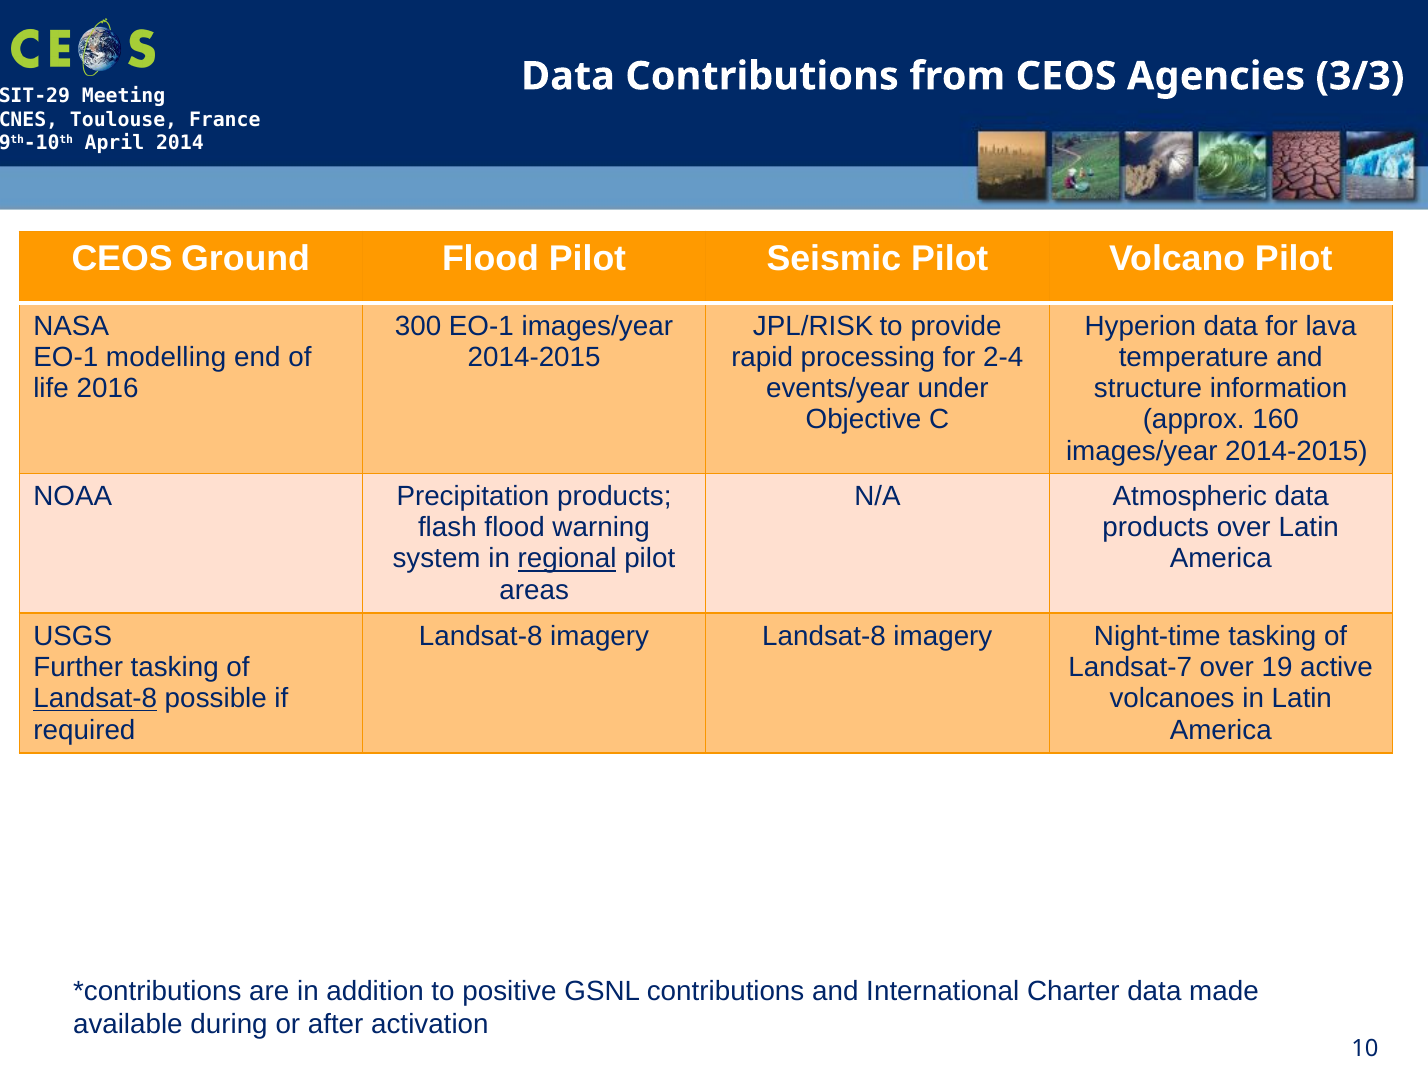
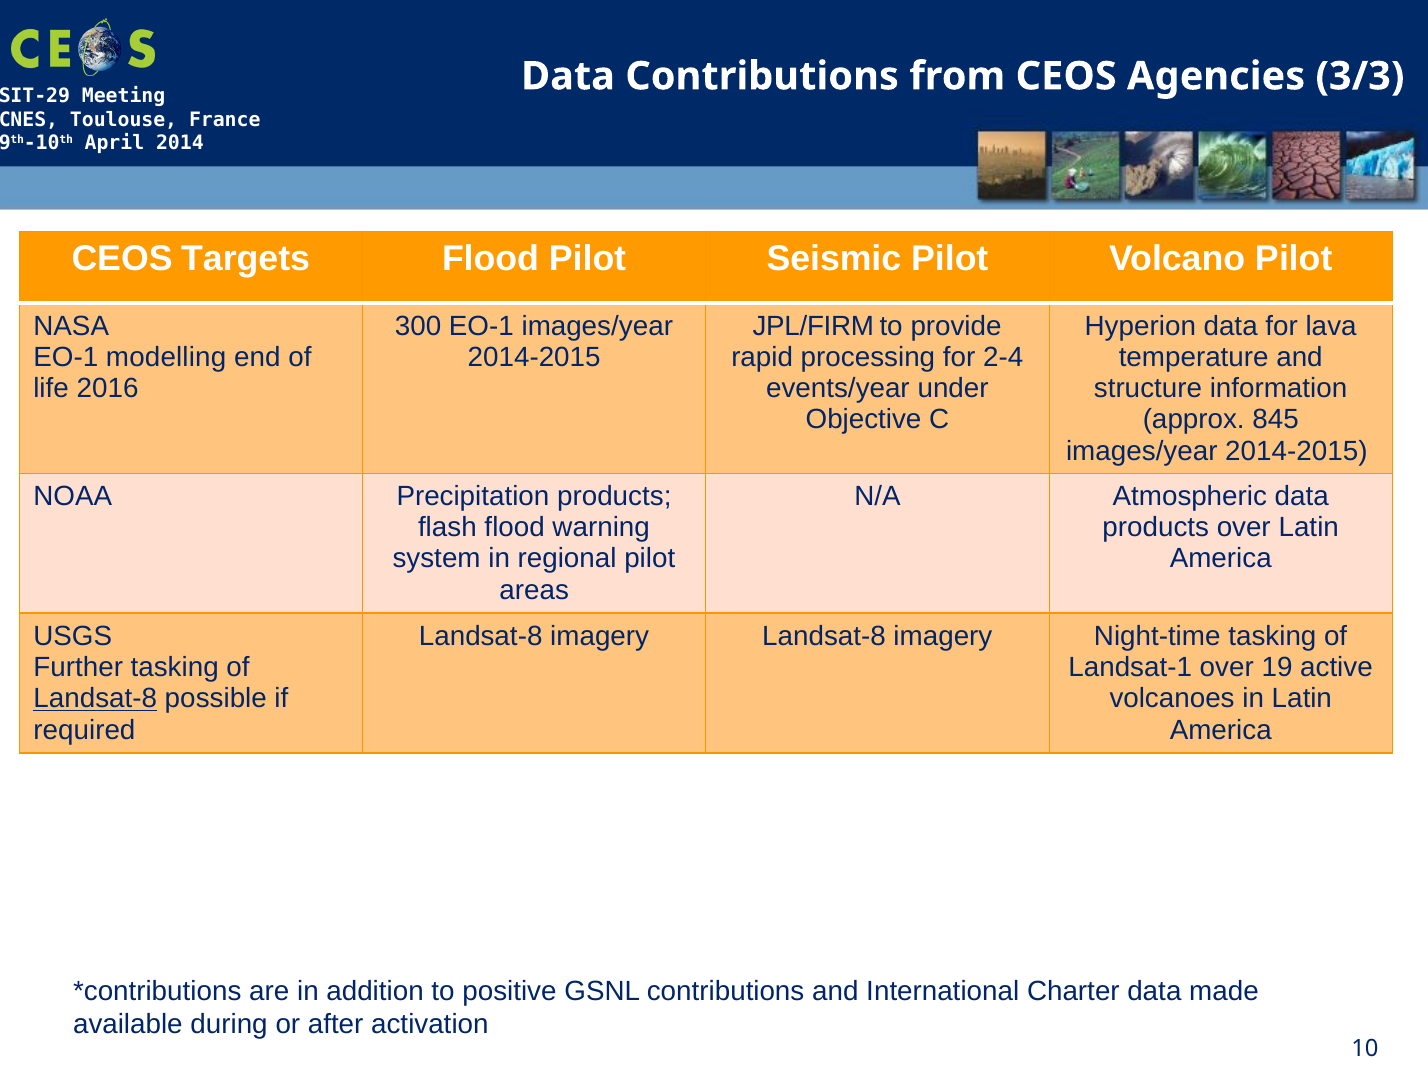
Ground: Ground -> Targets (246, 259)
JPL/RISK: JPL/RISK -> JPL/FIRM (813, 326)
160: 160 -> 845 (1276, 420)
regional underline: present -> none (567, 559)
Landsat-7: Landsat-7 -> Landsat-1 (1130, 668)
